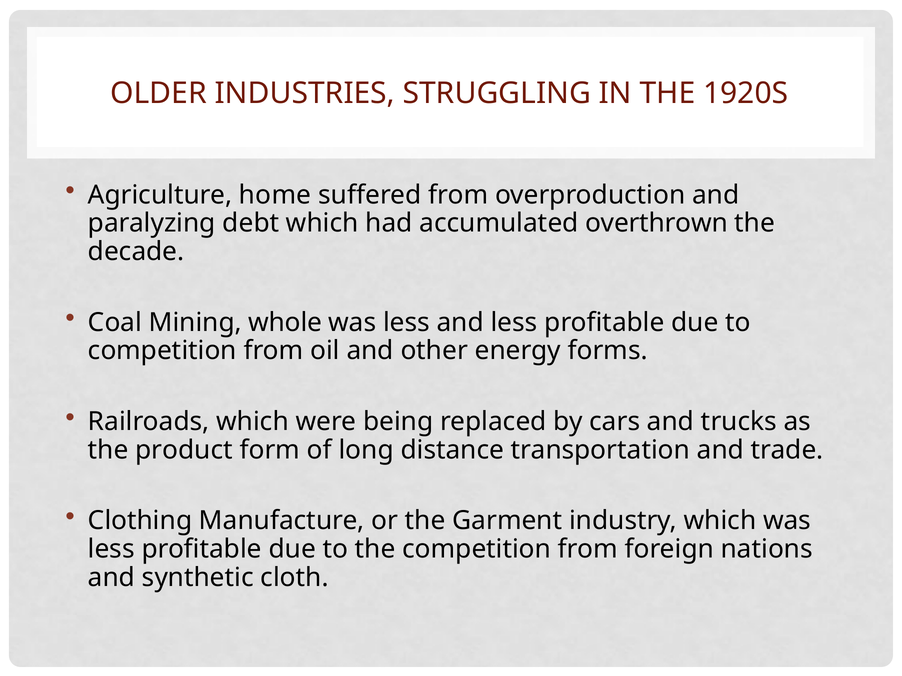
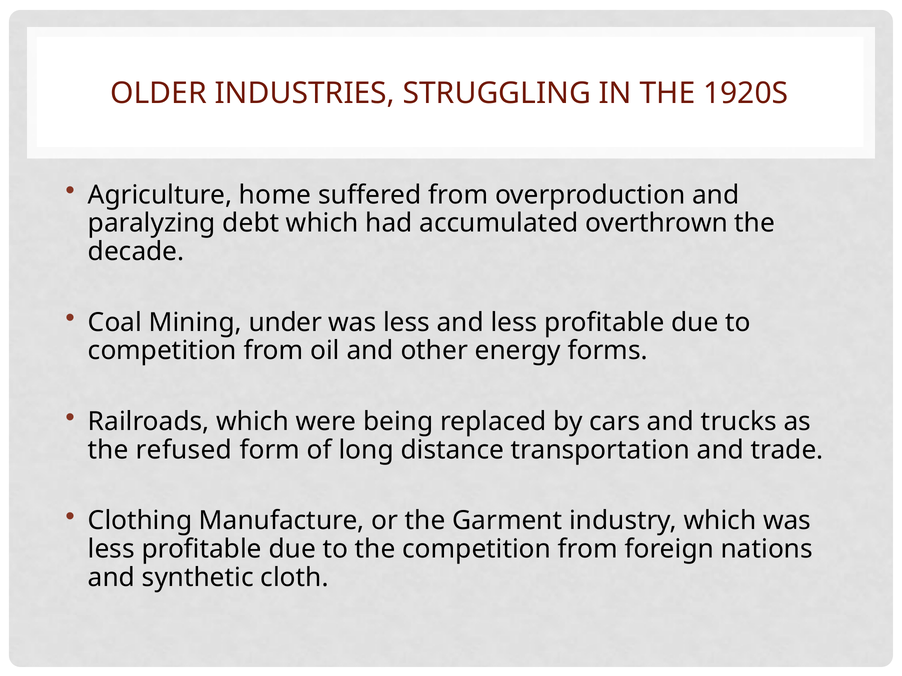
whole: whole -> under (285, 323)
product: product -> refused (184, 450)
